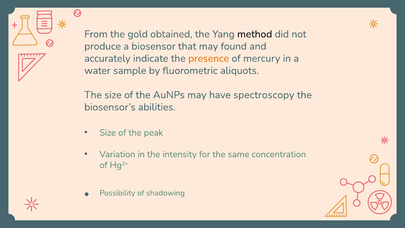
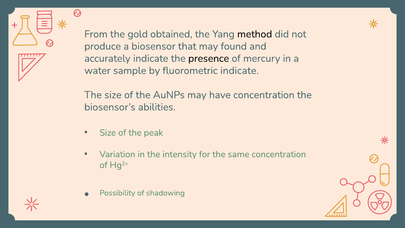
presence colour: orange -> black (209, 58)
fluorometric aliquots: aliquots -> indicate (240, 71)
have spectroscopy: spectroscopy -> concentration (264, 95)
